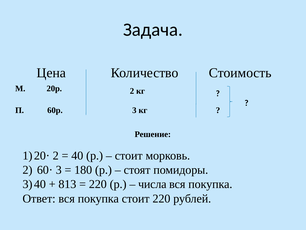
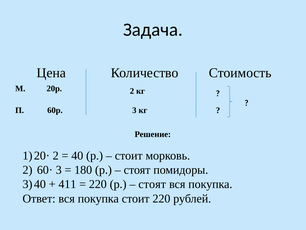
813: 813 -> 411 (67, 184)
числа: числа -> стоят (152, 184)
